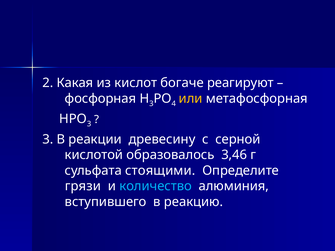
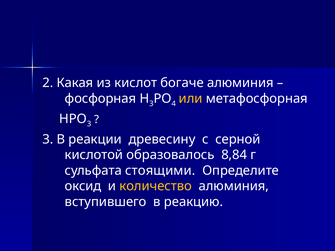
богаче реагируют: реагируют -> алюминия (240, 83)
3,46: 3,46 -> 8,84 (234, 155)
грязи: грязи -> оксид (83, 186)
количество colour: light blue -> yellow (156, 186)
